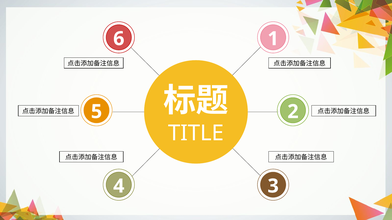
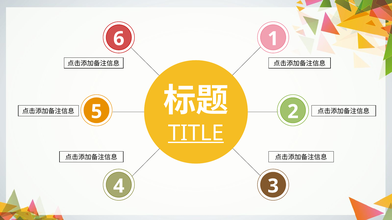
TITLE underline: none -> present (196, 133)
